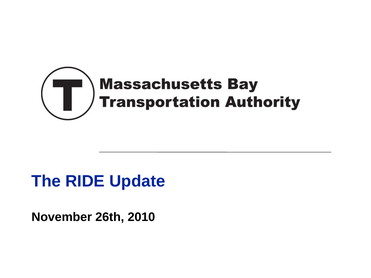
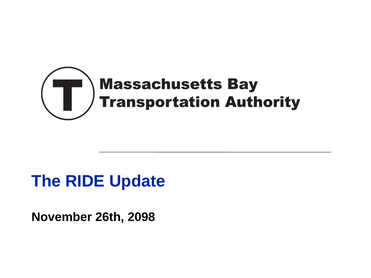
2010: 2010 -> 2098 (141, 217)
